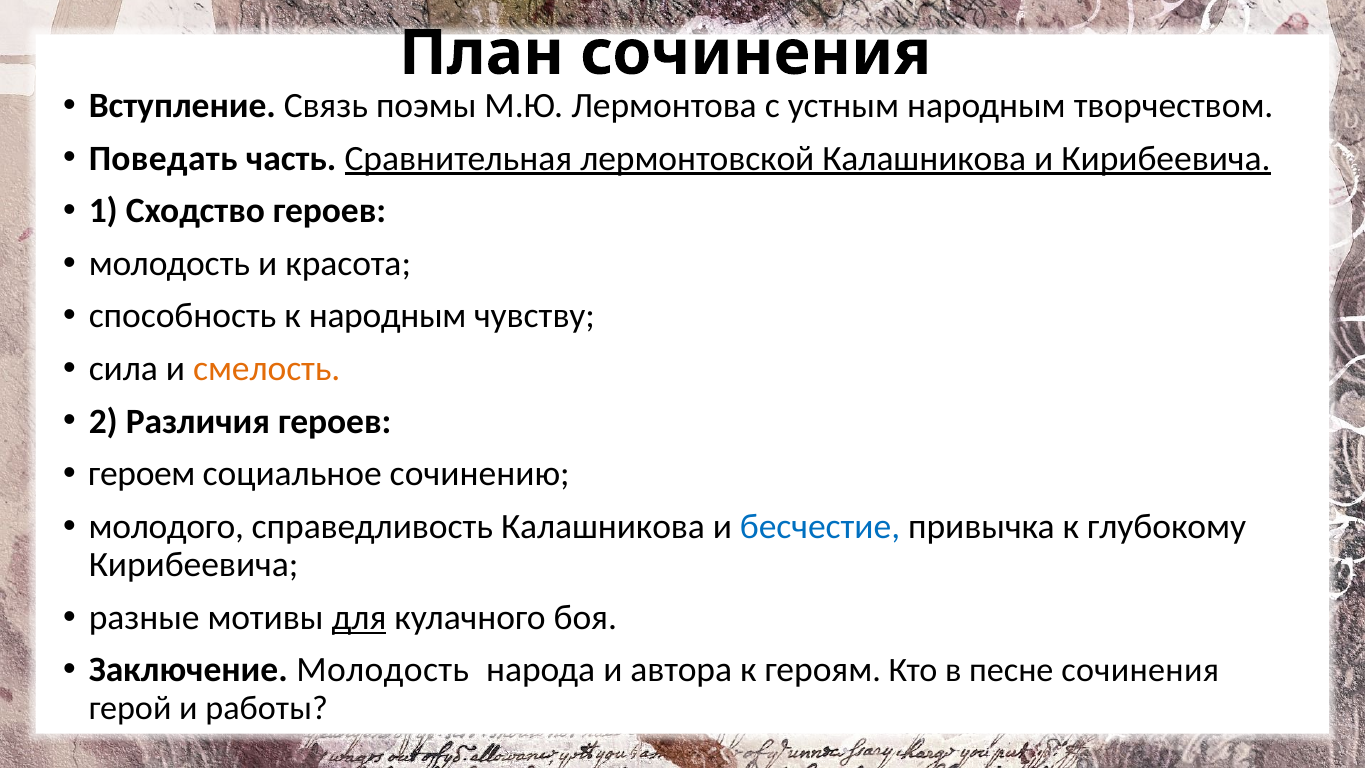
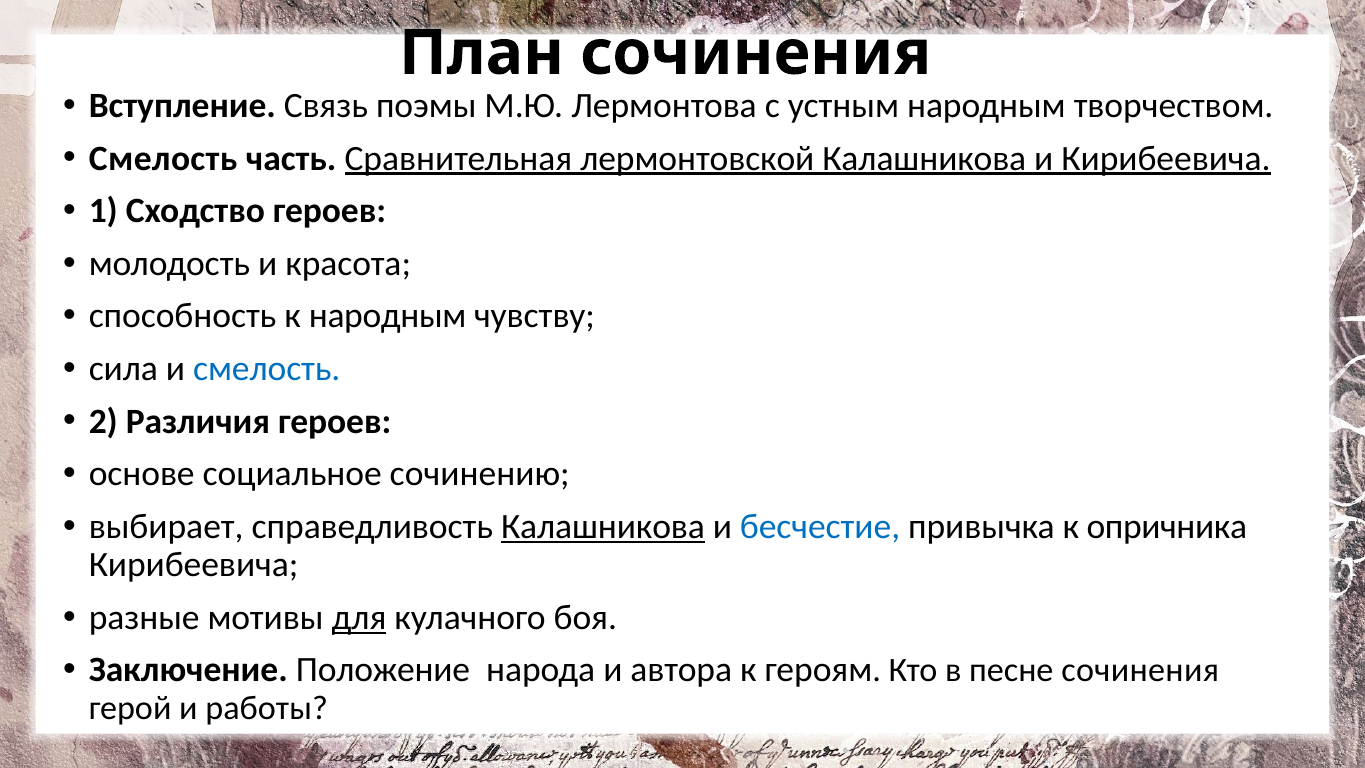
Поведать: Поведать -> Смелость (163, 158)
смелость colour: orange -> blue (267, 369)
героем: героем -> основе (142, 474)
молодого: молодого -> выбирает (166, 526)
Калашникова underline: none -> present (603, 526)
глубокому: глубокому -> опричника (1167, 526)
Заключение Молодость: Молодость -> Положение (383, 670)
